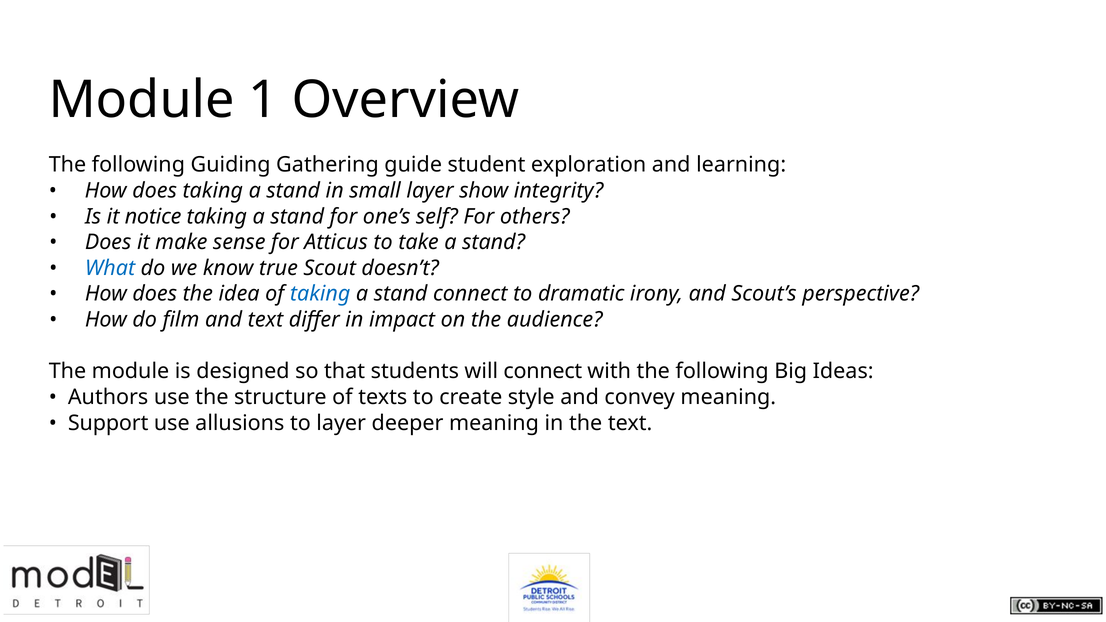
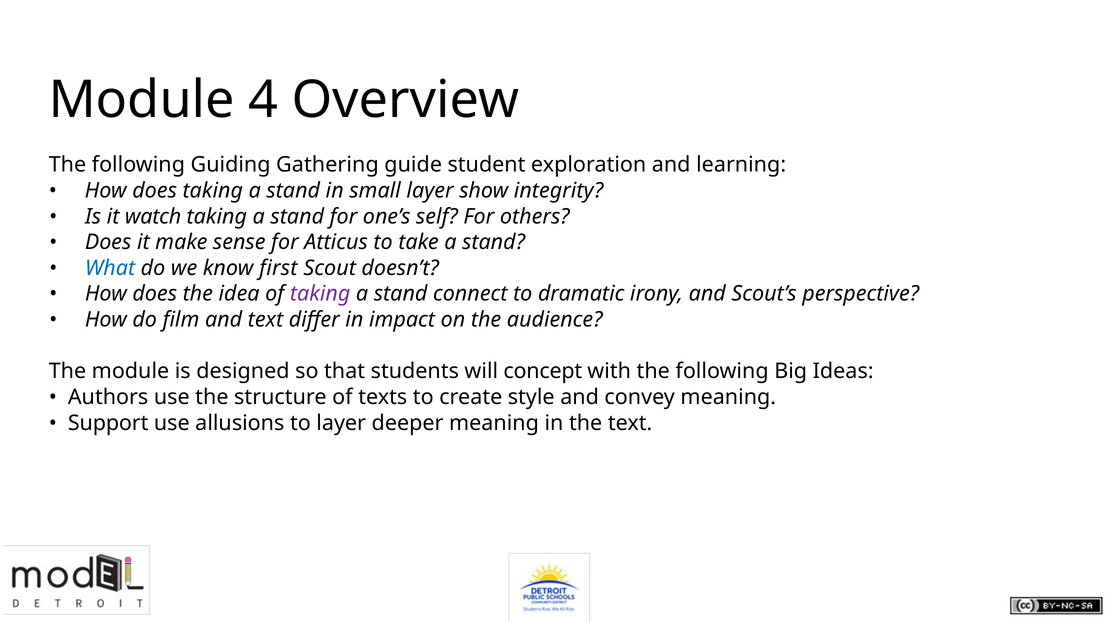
1: 1 -> 4 (263, 100)
notice: notice -> watch (153, 216)
true: true -> first (278, 268)
taking colour: blue -> purple (320, 294)
will connect: connect -> concept (543, 371)
